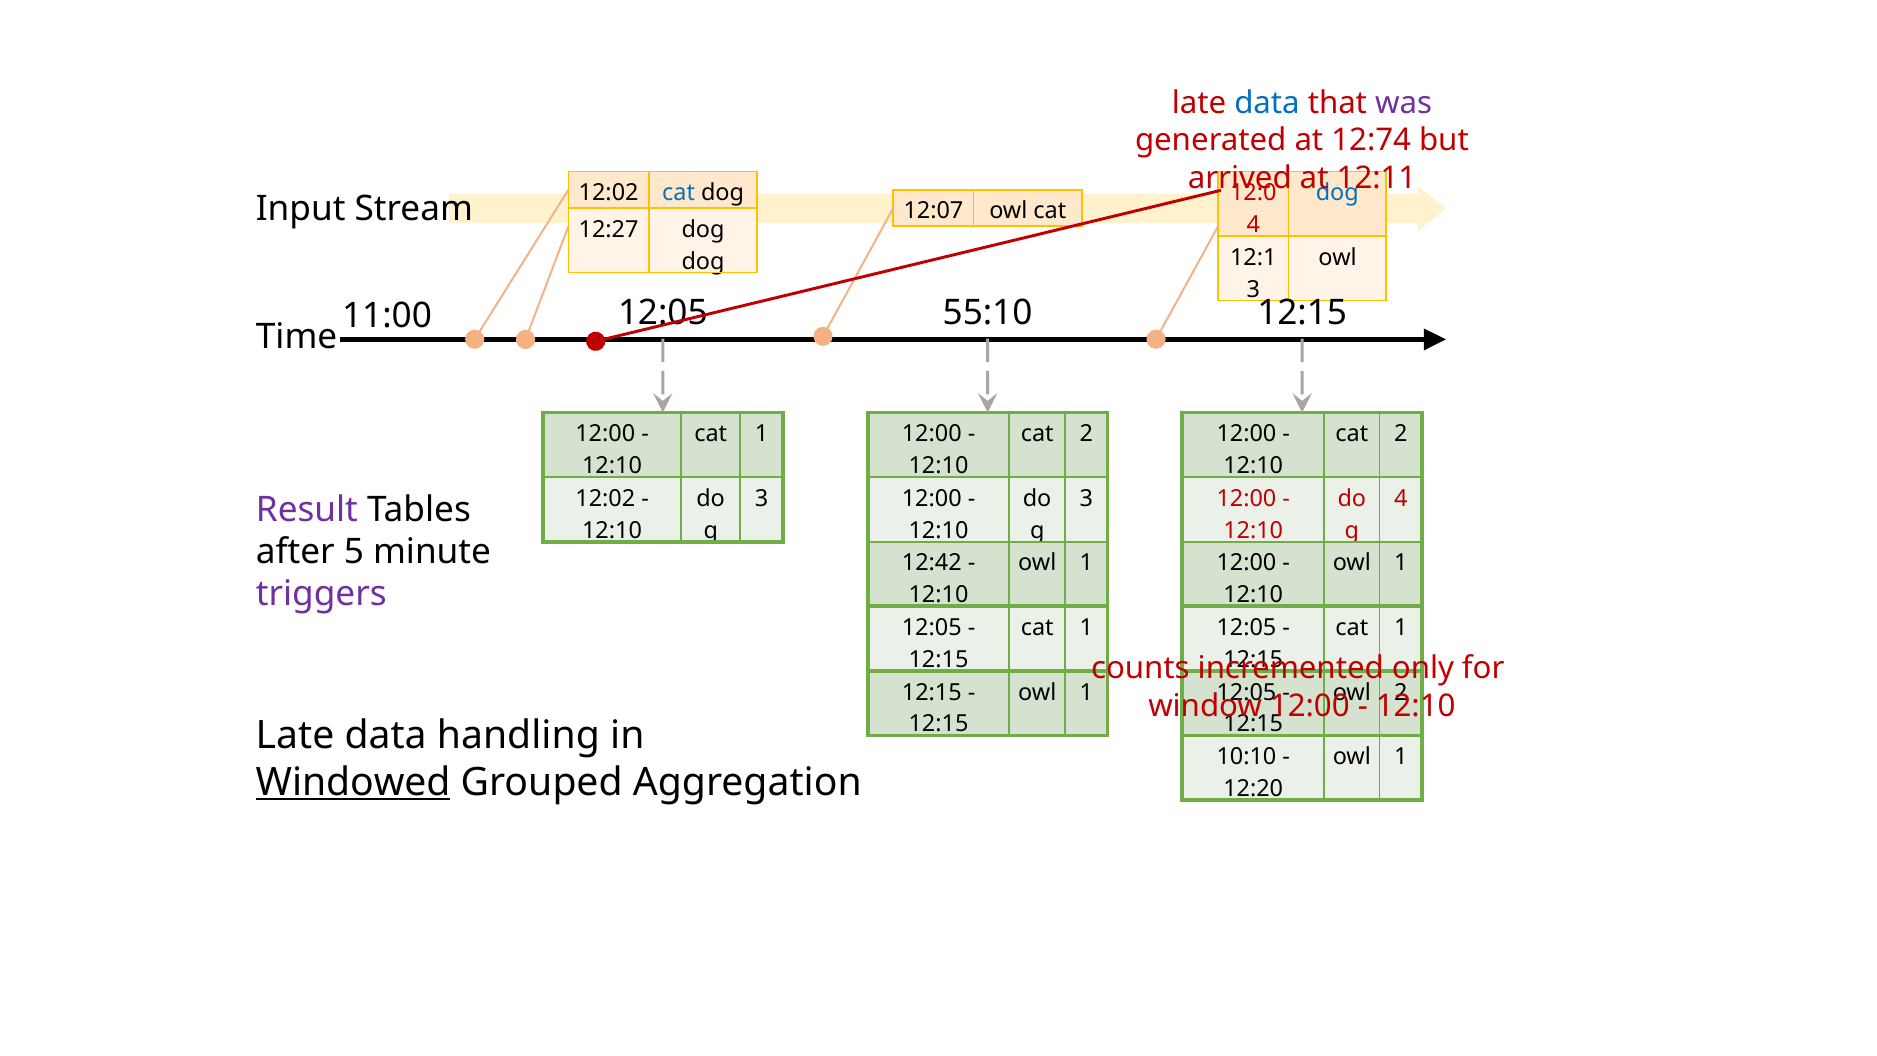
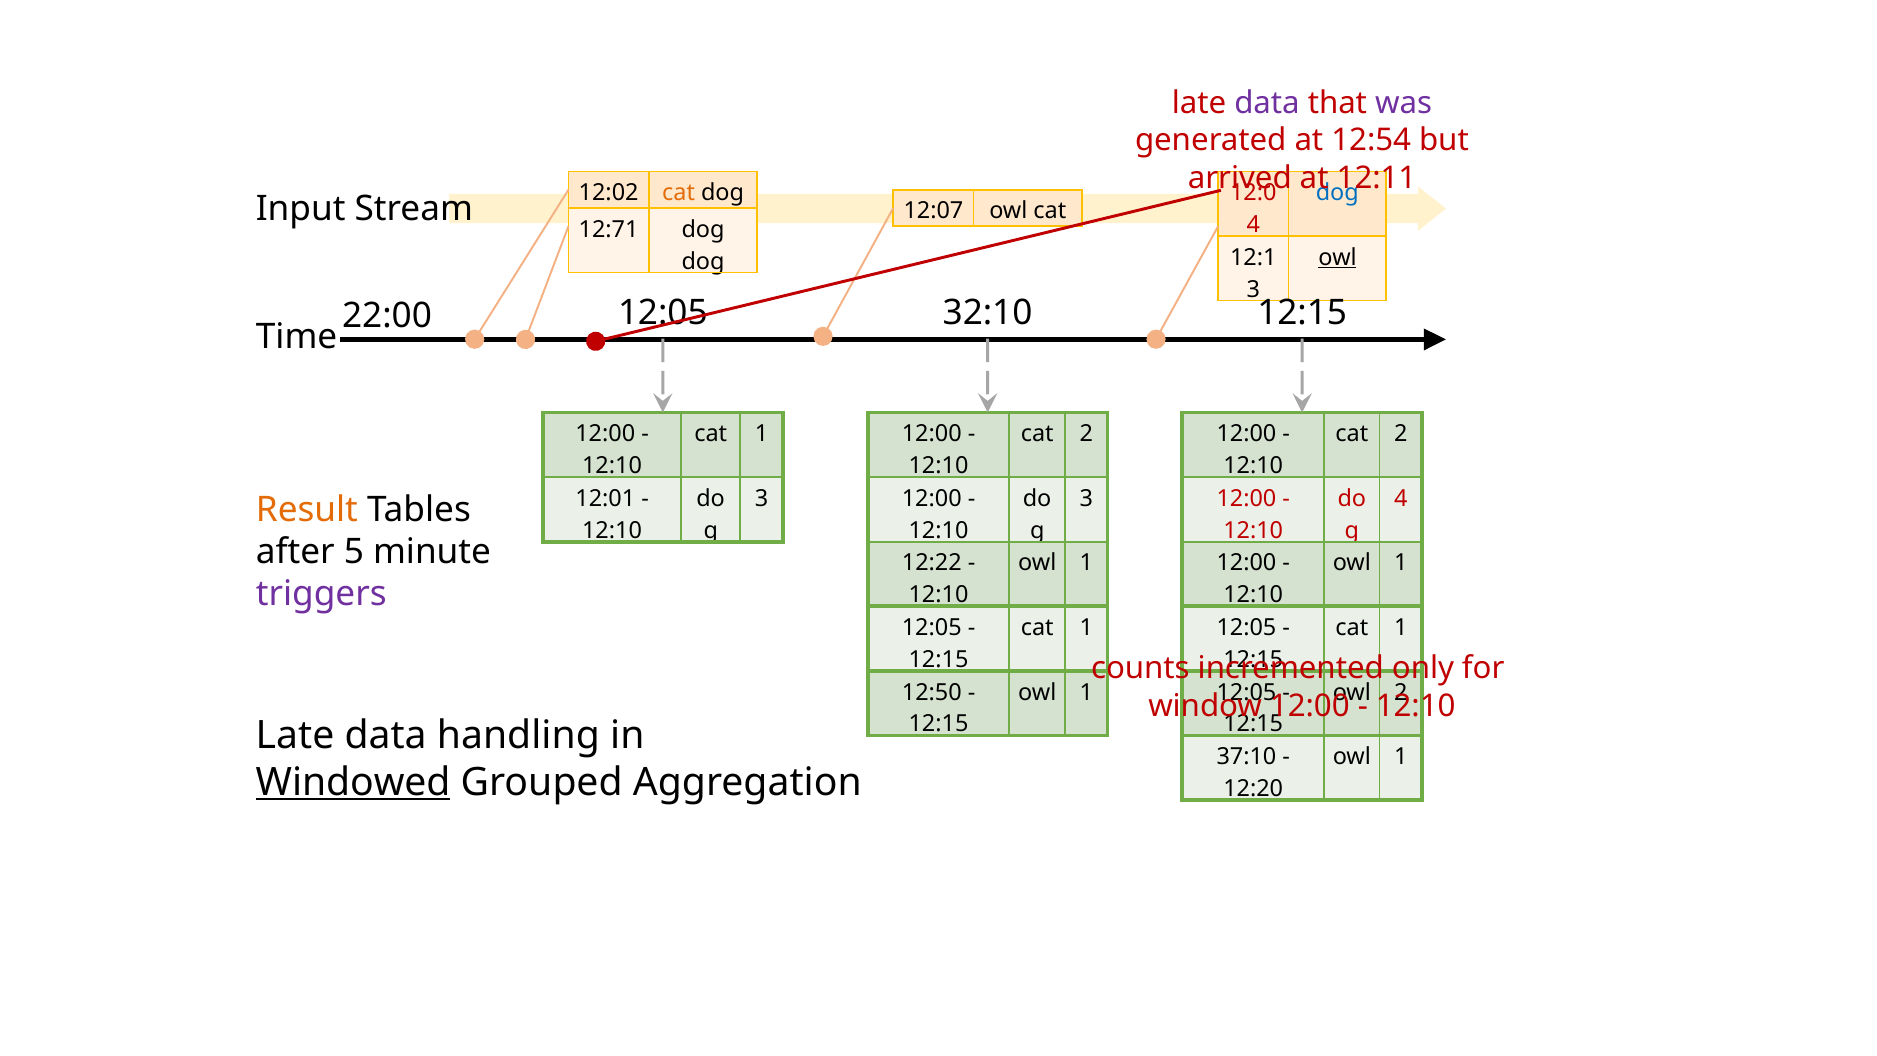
data colour: blue -> purple (1267, 103)
12:74: 12:74 -> 12:54 (1371, 140)
cat colour: blue -> orange (679, 193)
12:27: 12:27 -> 12:71 (609, 229)
owl underline: none -> present (1337, 258)
55:10: 55:10 -> 32:10 (988, 313)
11:00: 11:00 -> 22:00 (387, 316)
12:02: 12:02 -> 12:01 (605, 498)
Result colour: purple -> orange (307, 510)
12:42: 12:42 -> 12:22 (932, 563)
12:15: 12:15 -> 12:50 (932, 692)
10:10: 10:10 -> 37:10 (1246, 757)
